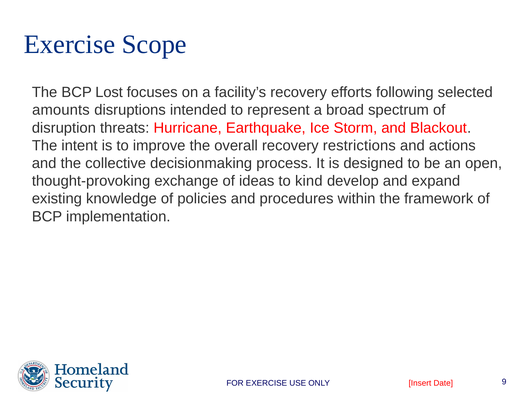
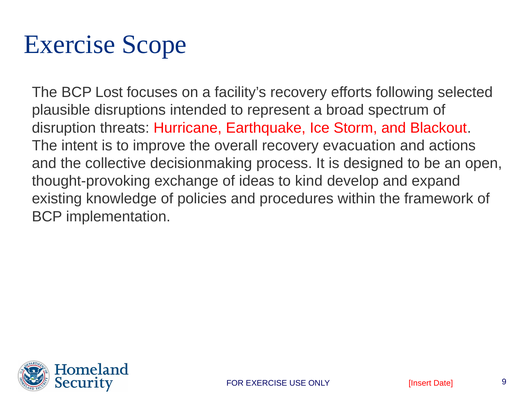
amounts: amounts -> plausible (61, 110)
restrictions: restrictions -> evacuation (359, 146)
